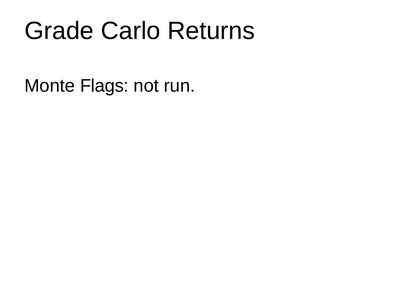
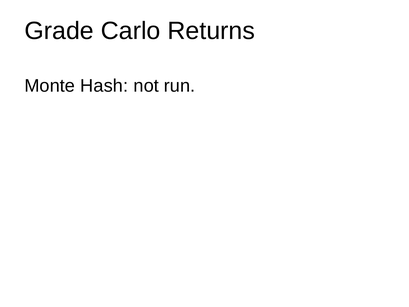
Flags: Flags -> Hash (104, 86)
